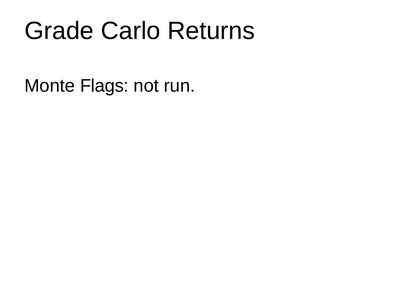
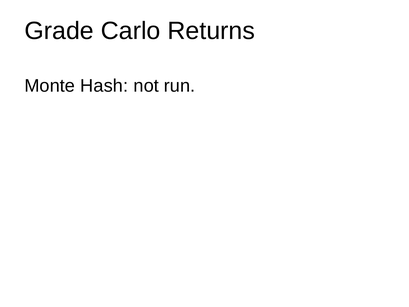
Flags: Flags -> Hash (104, 86)
